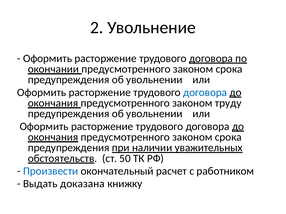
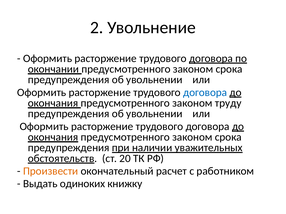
50: 50 -> 20 (125, 159)
Произвести colour: blue -> orange (51, 171)
доказана: доказана -> одиноких (83, 184)
